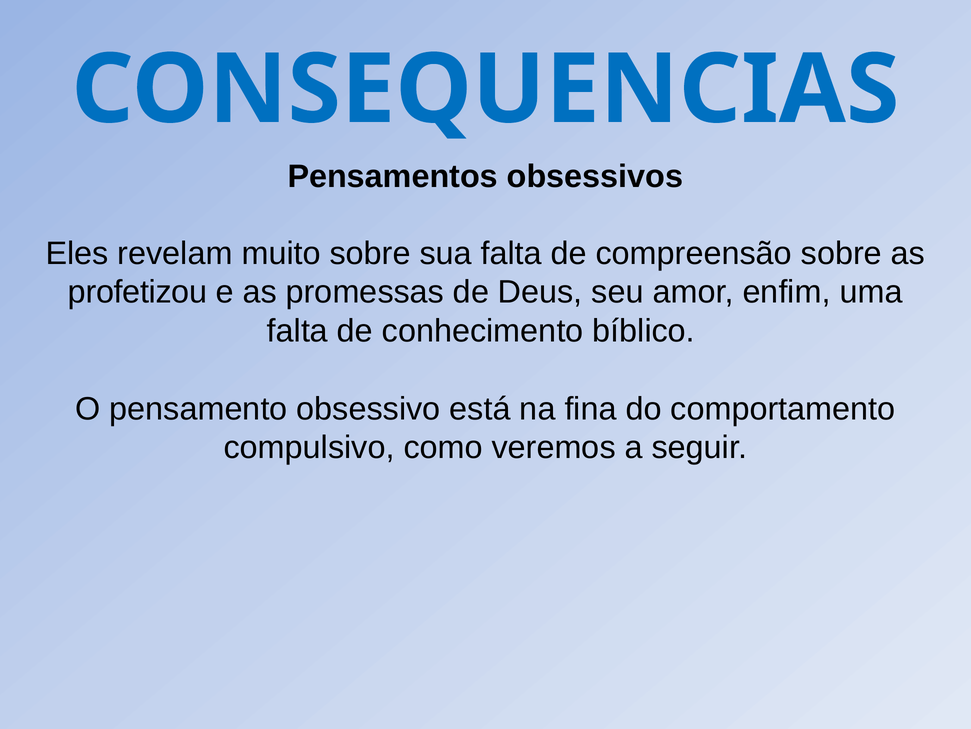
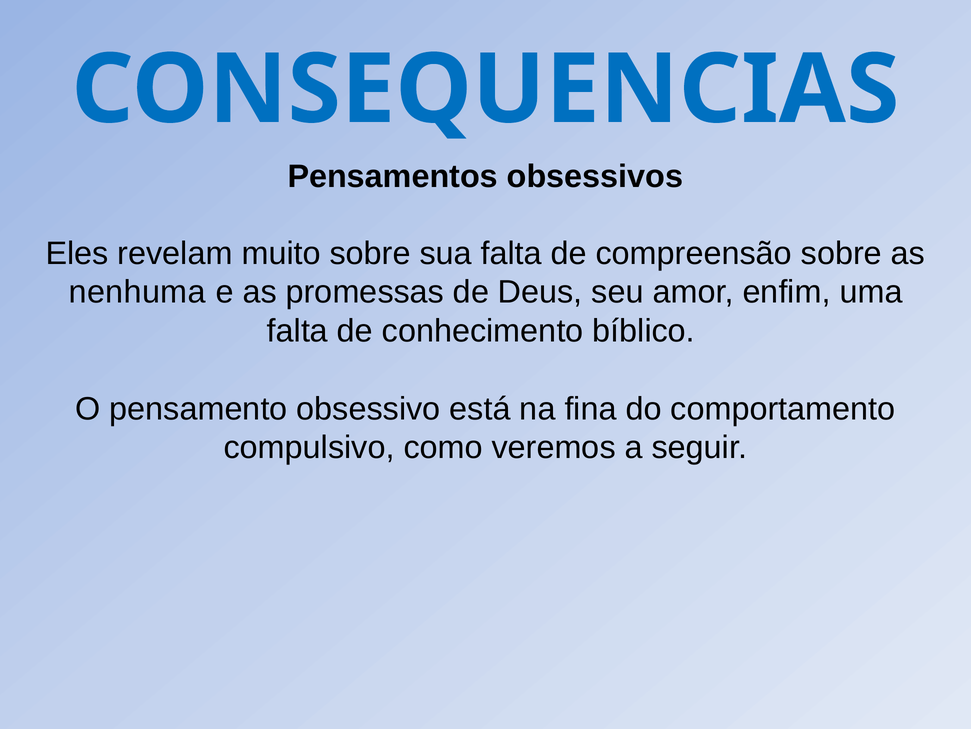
profetizou: profetizou -> nenhuma (137, 292)
